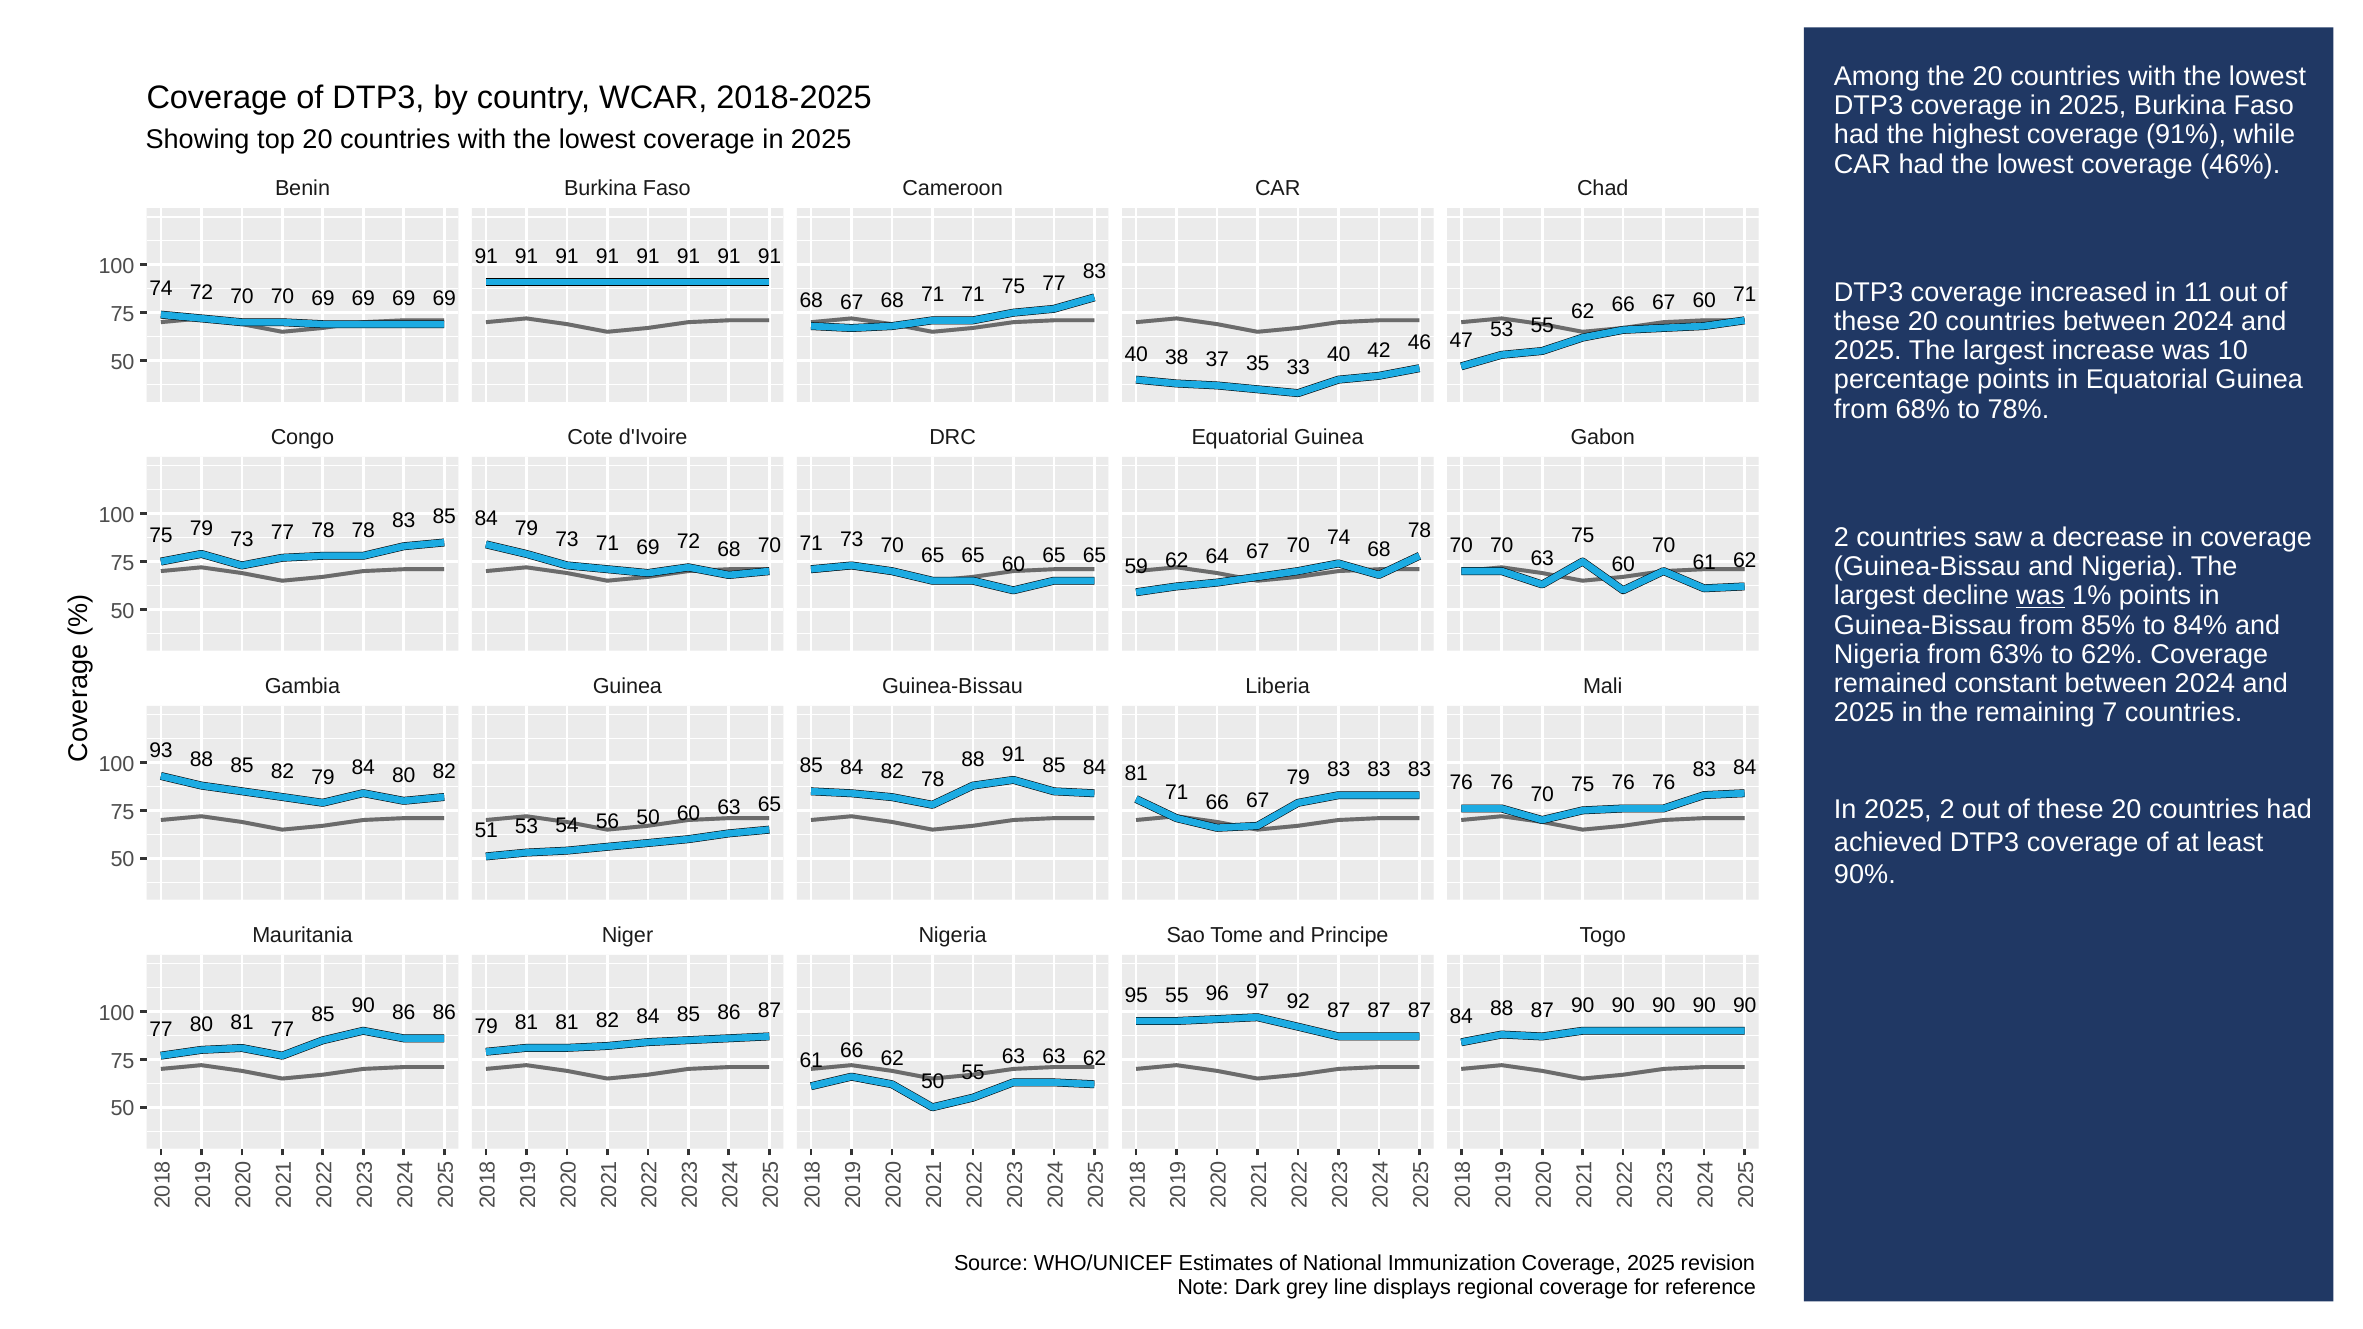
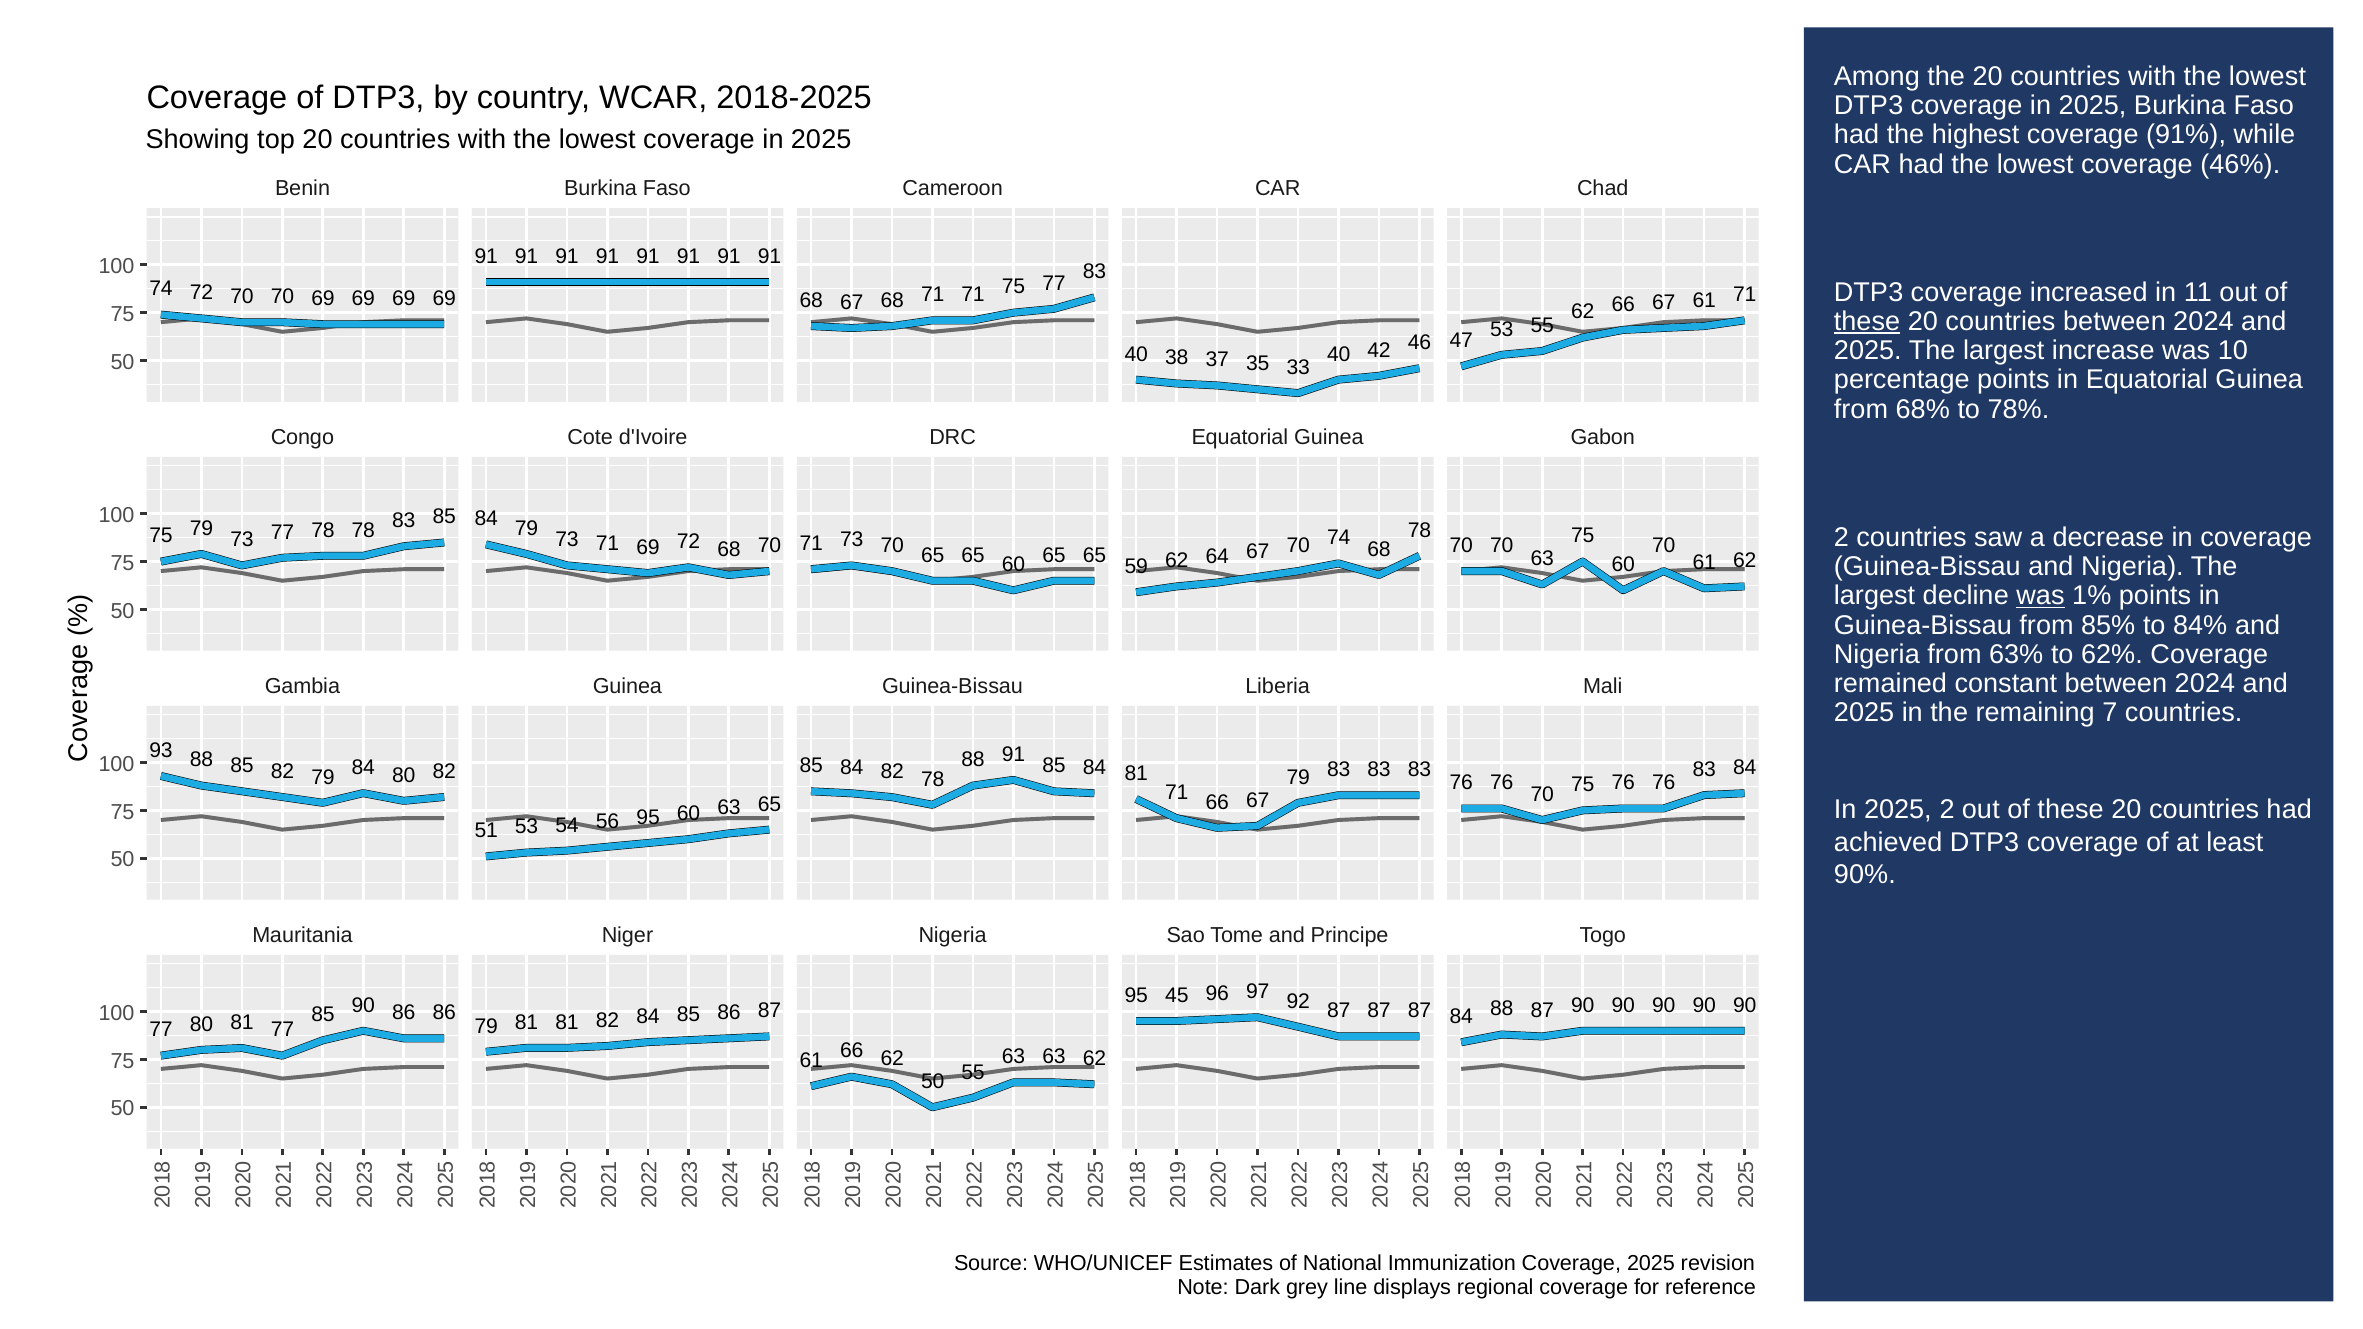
67 60: 60 -> 61 (1704, 300)
these underline: none -> present (1867, 322)
56 50: 50 -> 95 (648, 818)
95 55: 55 -> 45 (1177, 996)
